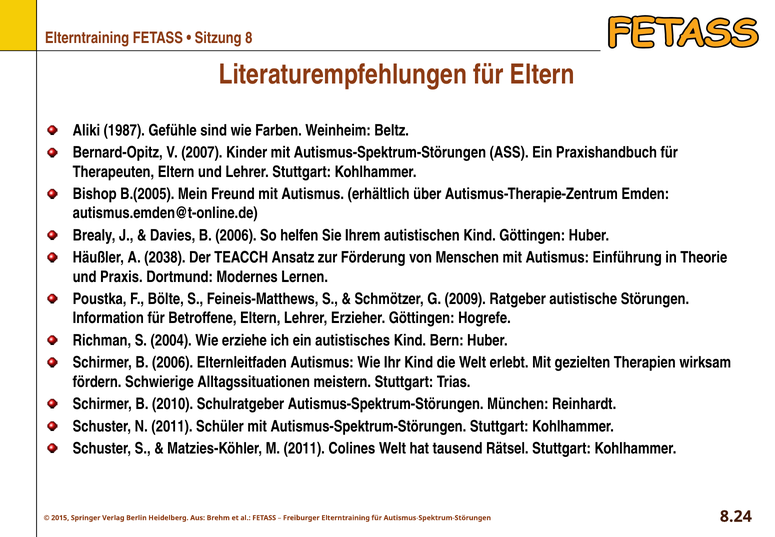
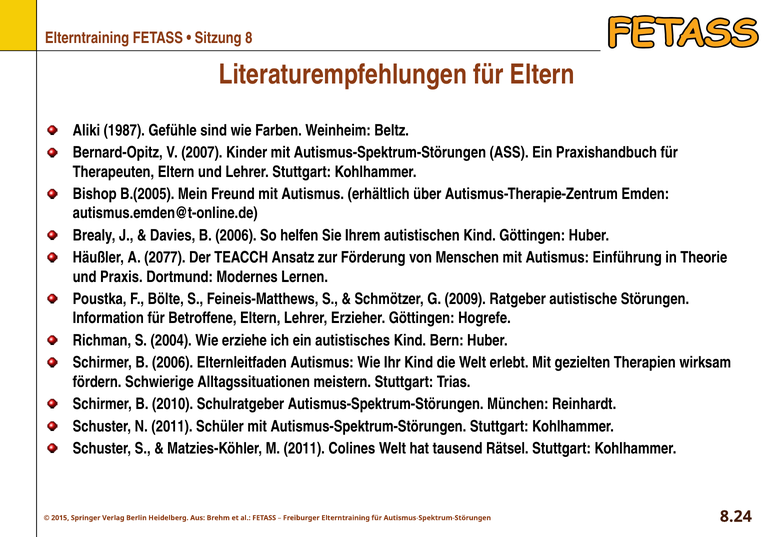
2038: 2038 -> 2077 (165, 257)
